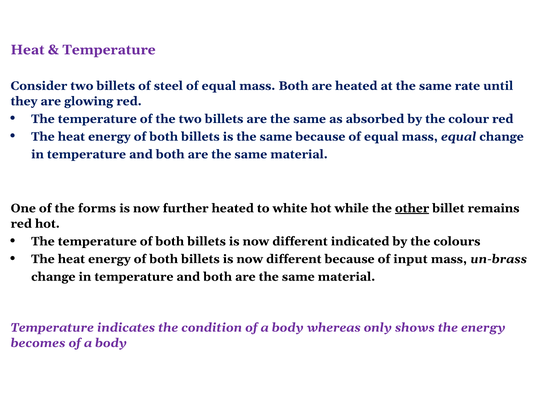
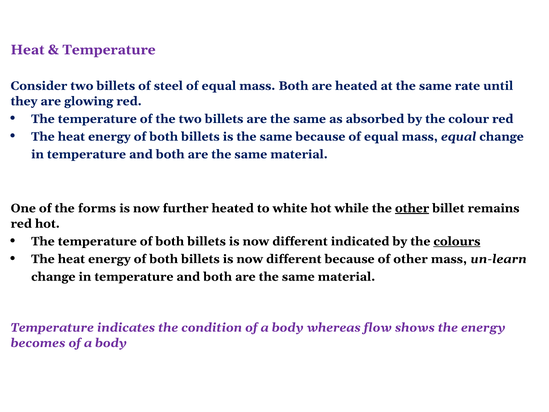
colours underline: none -> present (457, 241)
of input: input -> other (410, 259)
un-brass: un-brass -> un-learn (499, 259)
only: only -> flow (378, 327)
